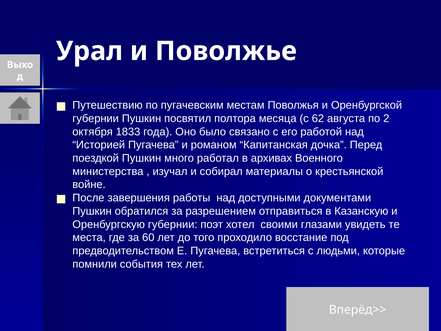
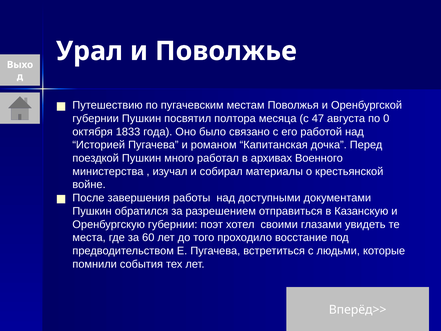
62: 62 -> 47 (318, 118)
2: 2 -> 0 (386, 118)
